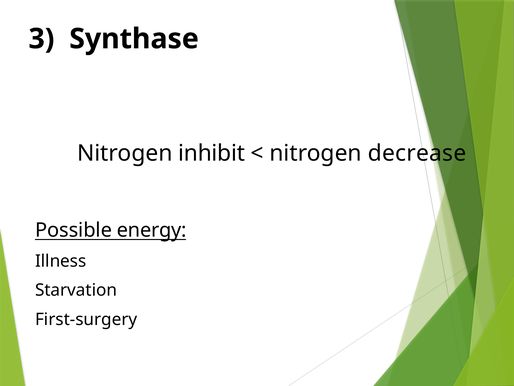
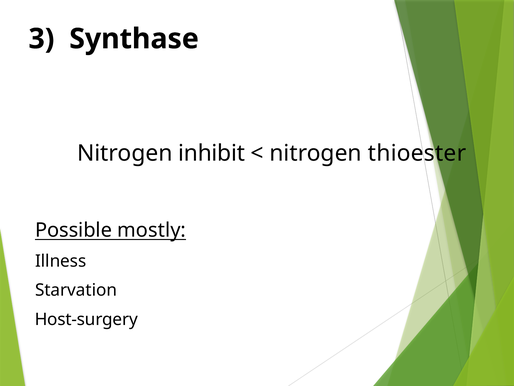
decrease: decrease -> thioester (417, 153)
energy: energy -> mostly (152, 230)
First-surgery: First-surgery -> Host-surgery (86, 319)
